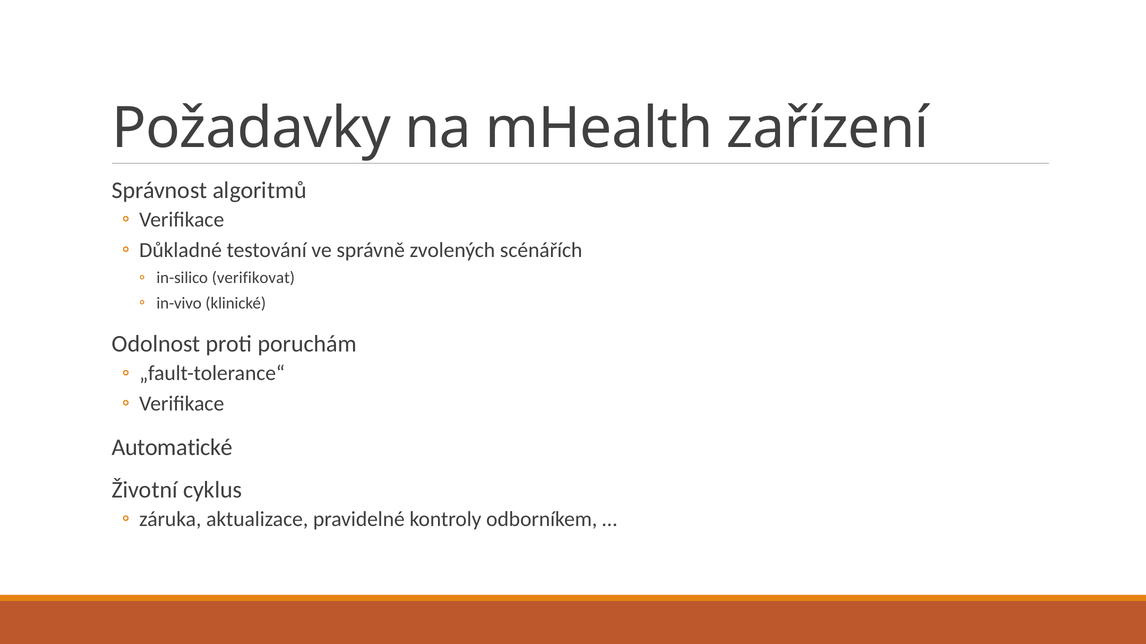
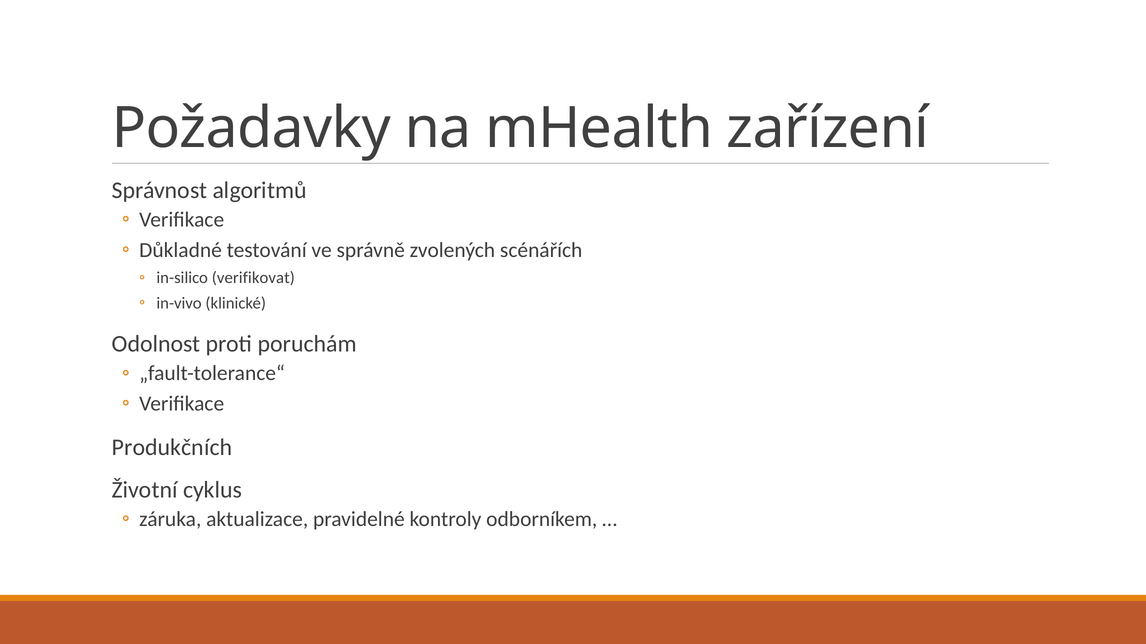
Automatické: Automatické -> Produkčních (172, 448)
